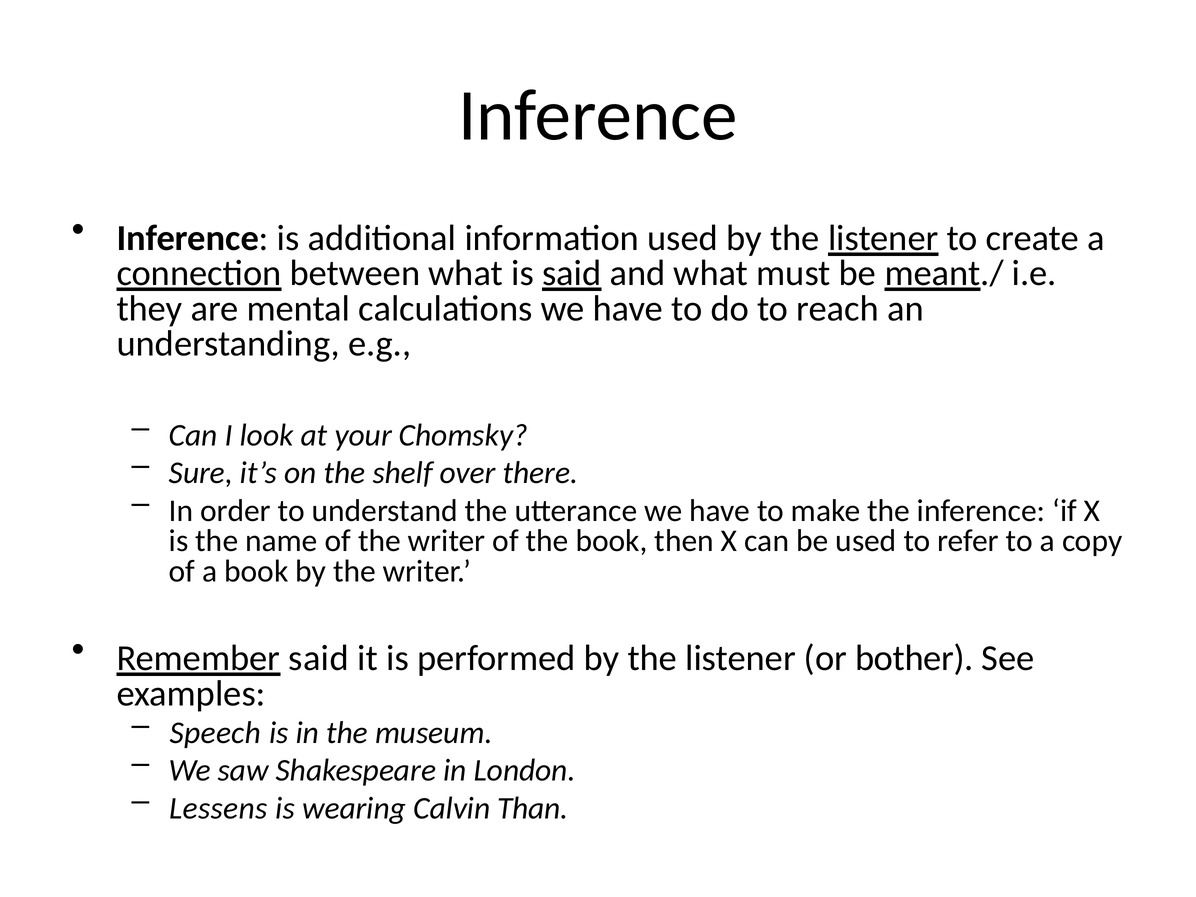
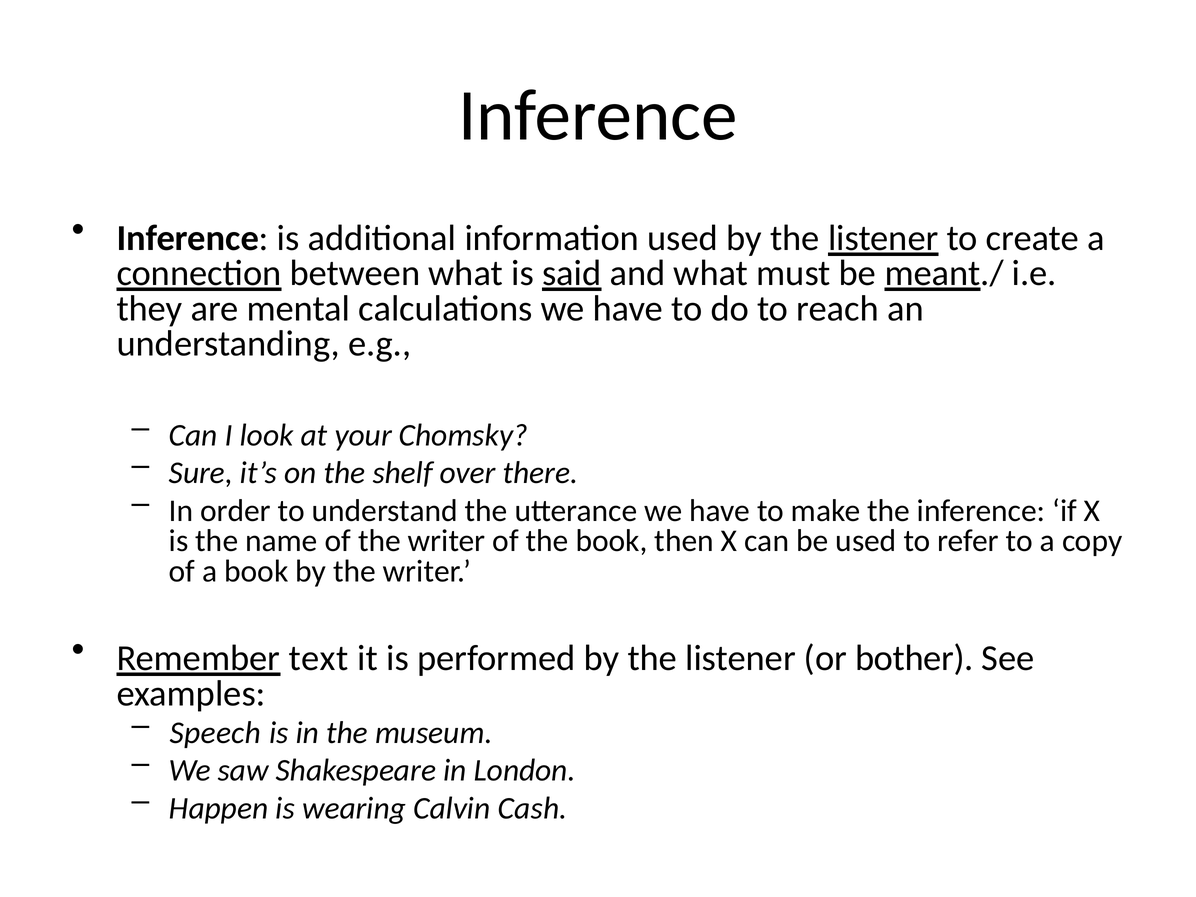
Remember said: said -> text (319, 658)
Lessens: Lessens -> Happen (219, 808)
Than: Than -> Cash (532, 808)
